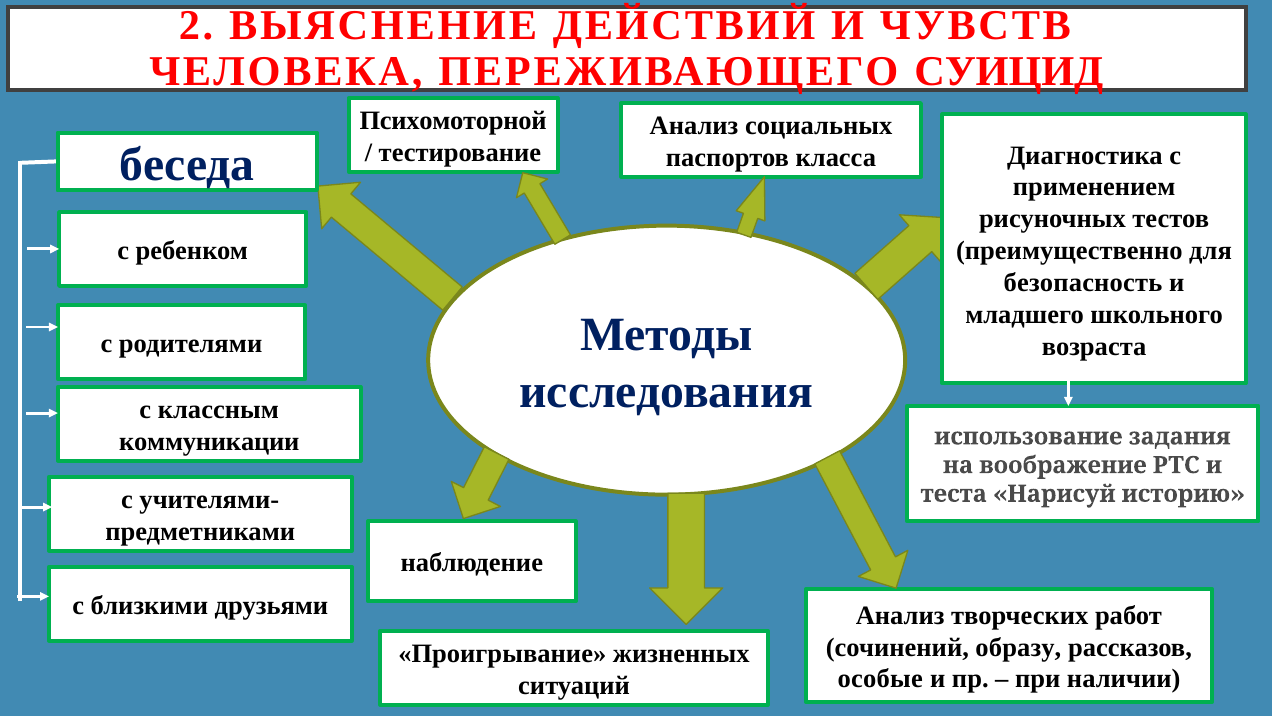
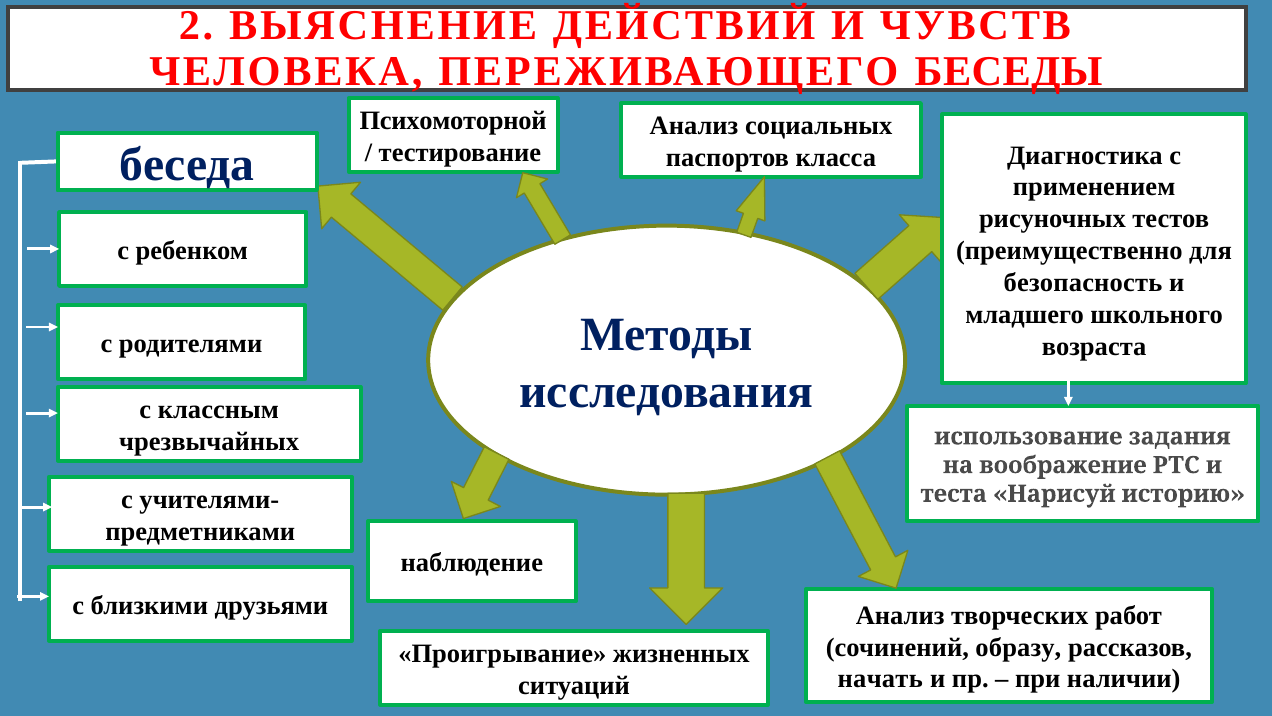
СУИЦИД: СУИЦИД -> БЕСЕДЫ (1009, 71)
коммуникации: коммуникации -> чрезвычайных (209, 441)
особые: особые -> начать (880, 679)
